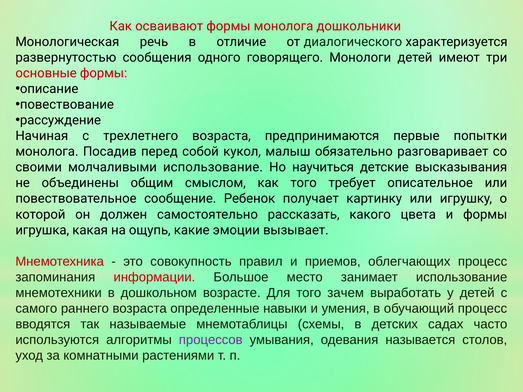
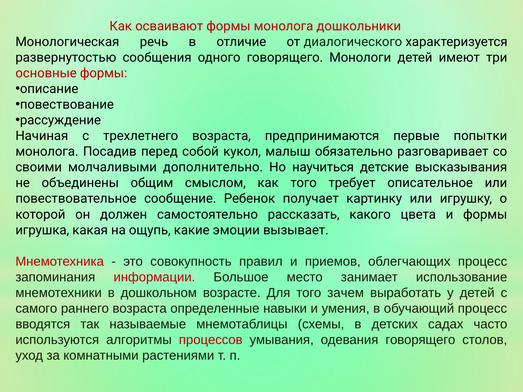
молчаливыми использование: использование -> дополнительно (213, 167)
процессов colour: purple -> red (211, 340)
одевания называется: называется -> говорящего (420, 340)
